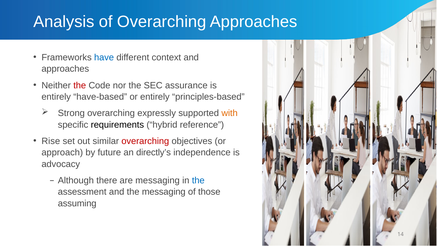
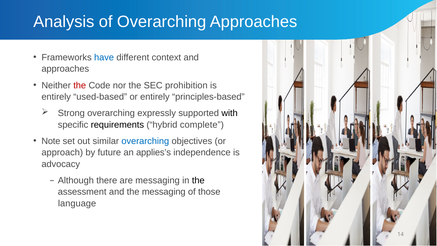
assurance: assurance -> prohibition (186, 85)
have-based: have-based -> used-based (100, 97)
with colour: orange -> black (230, 113)
reference: reference -> complete (202, 125)
Rise: Rise -> Note (51, 141)
overarching colour: red -> blue (145, 141)
directly’s: directly’s -> applies’s (154, 152)
the colour: blue -> black (198, 180)
assuming: assuming -> language (77, 203)
